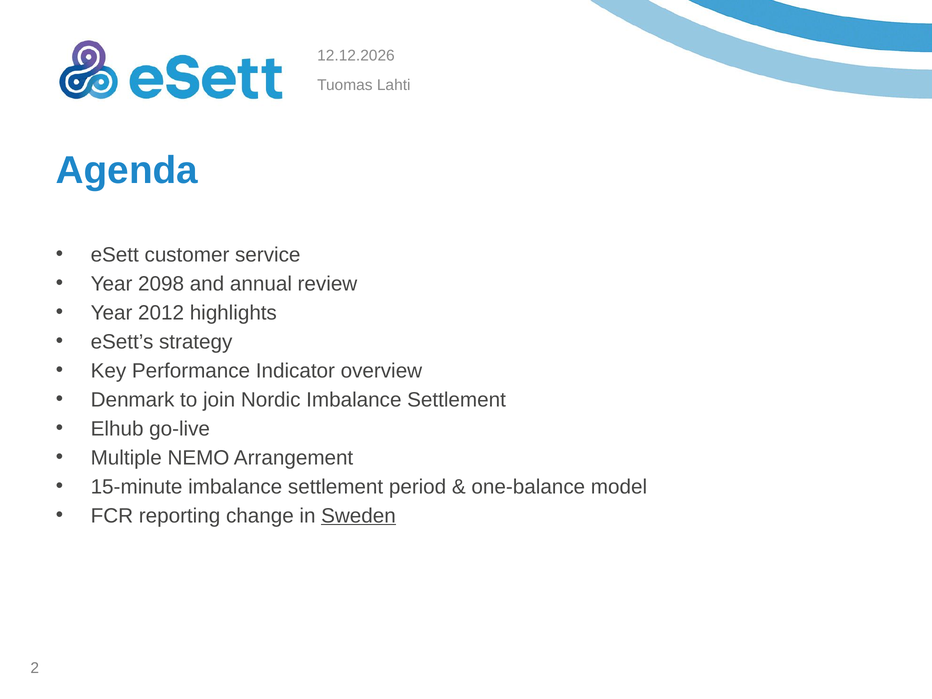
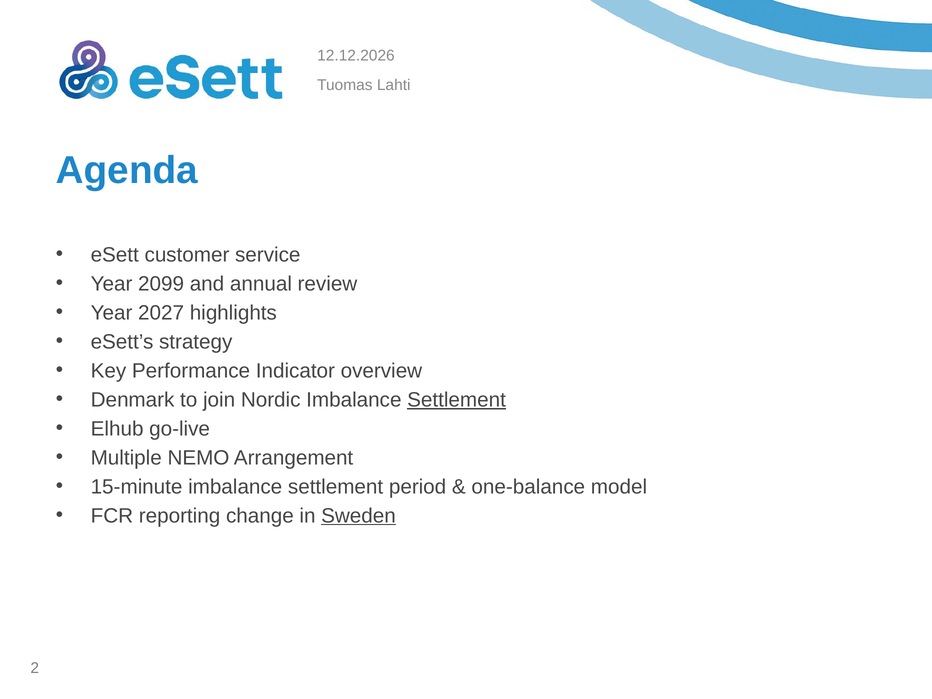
2098: 2098 -> 2099 (161, 284)
2012: 2012 -> 2027 (161, 313)
Settlement underline: none -> present (457, 400)
